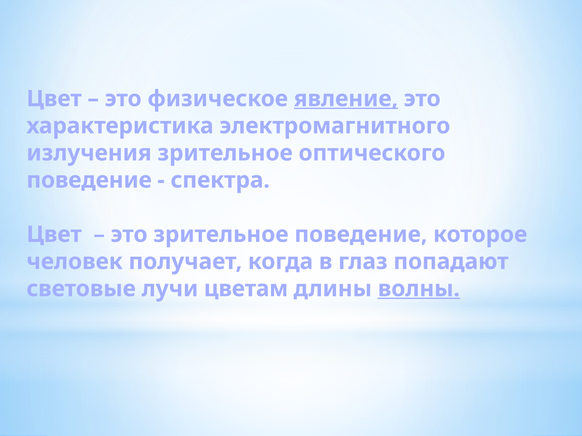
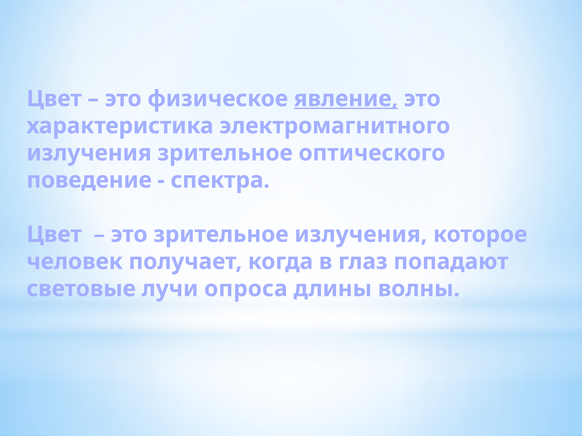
зрительное поведение: поведение -> излучения (361, 235)
цветам: цветам -> опроса (246, 289)
волны underline: present -> none (419, 289)
